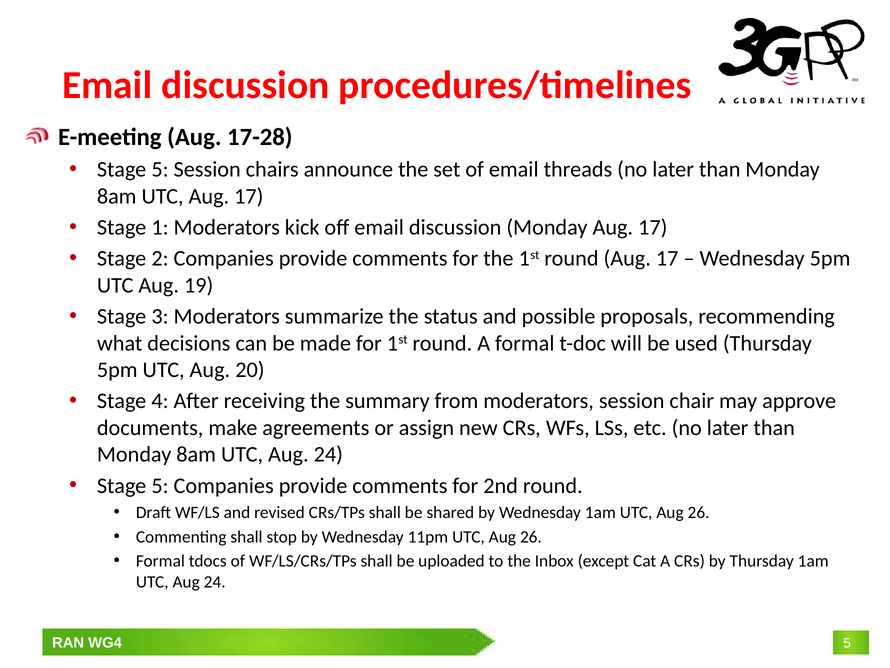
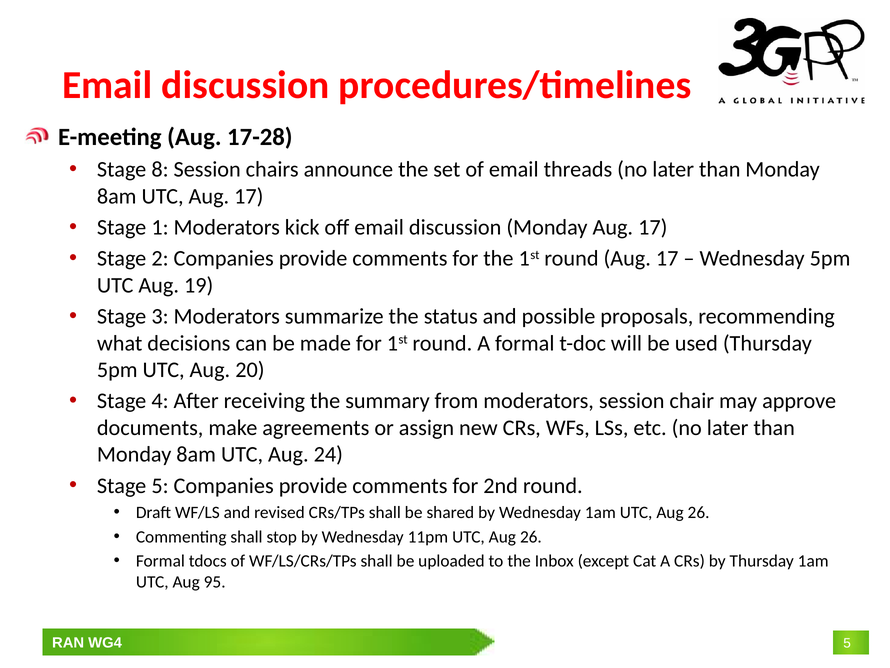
5: 5 -> 8 (160, 169)
24: 24 -> 95 (215, 581)
